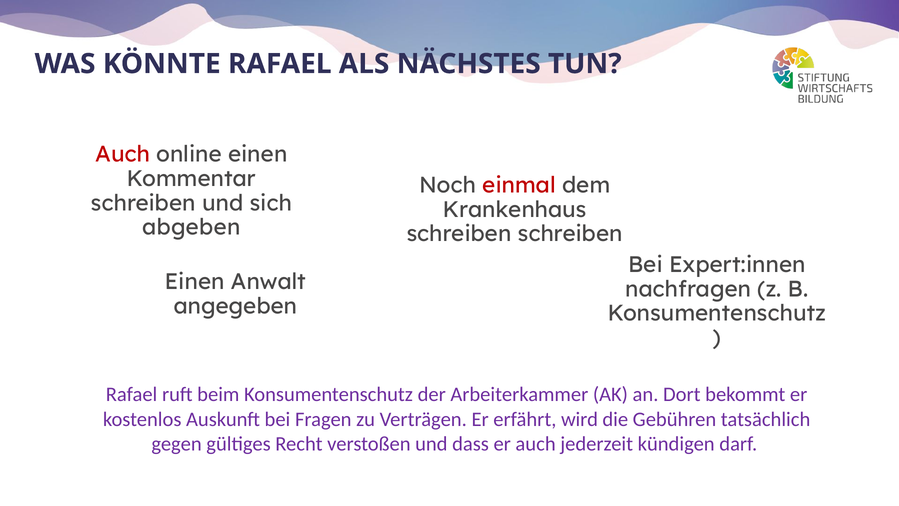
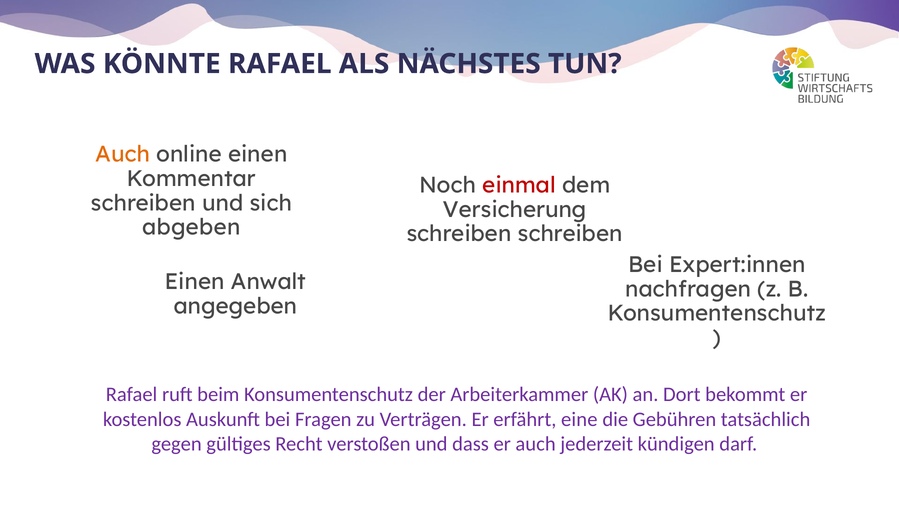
Auch colour: red -> orange (123, 154)
Krankenhaus: Krankenhaus -> Versicherung (515, 209)
wird: wird -> eine (579, 419)
